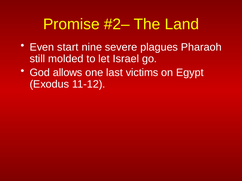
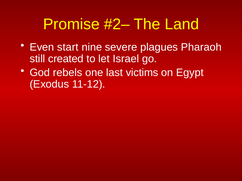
molded: molded -> created (66, 59)
allows: allows -> rebels (68, 73)
